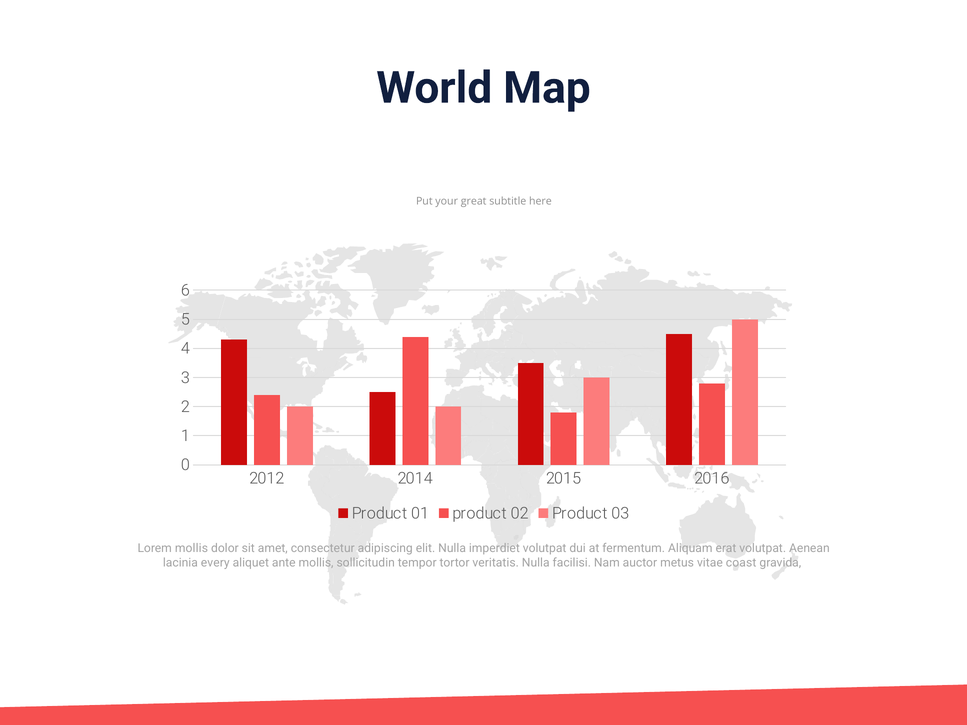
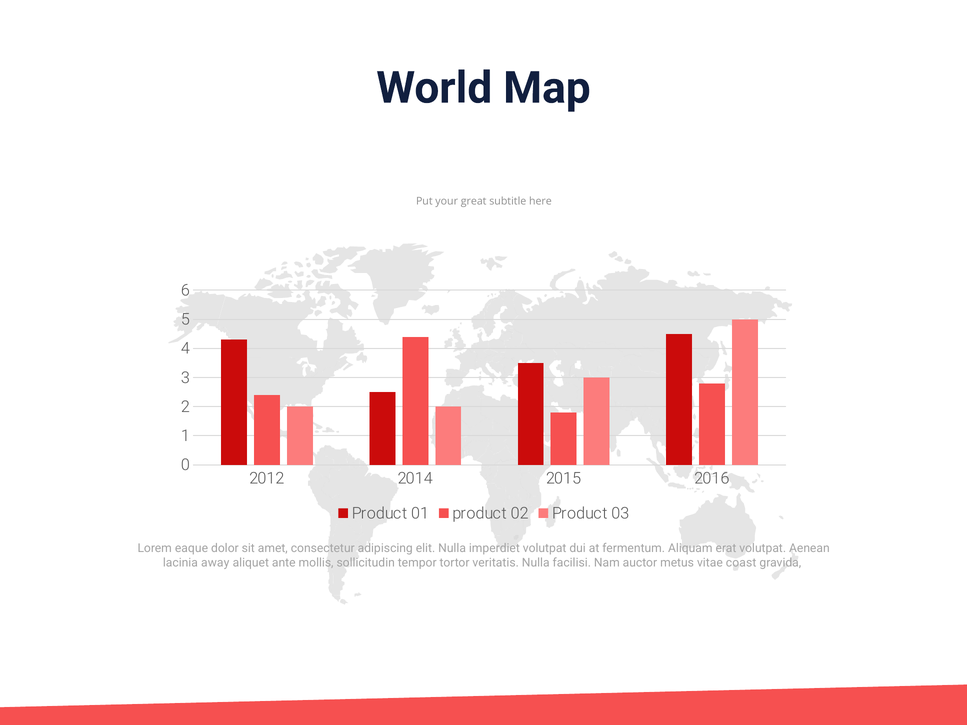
Lorem mollis: mollis -> eaque (191, 548)
every: every -> away (215, 563)
